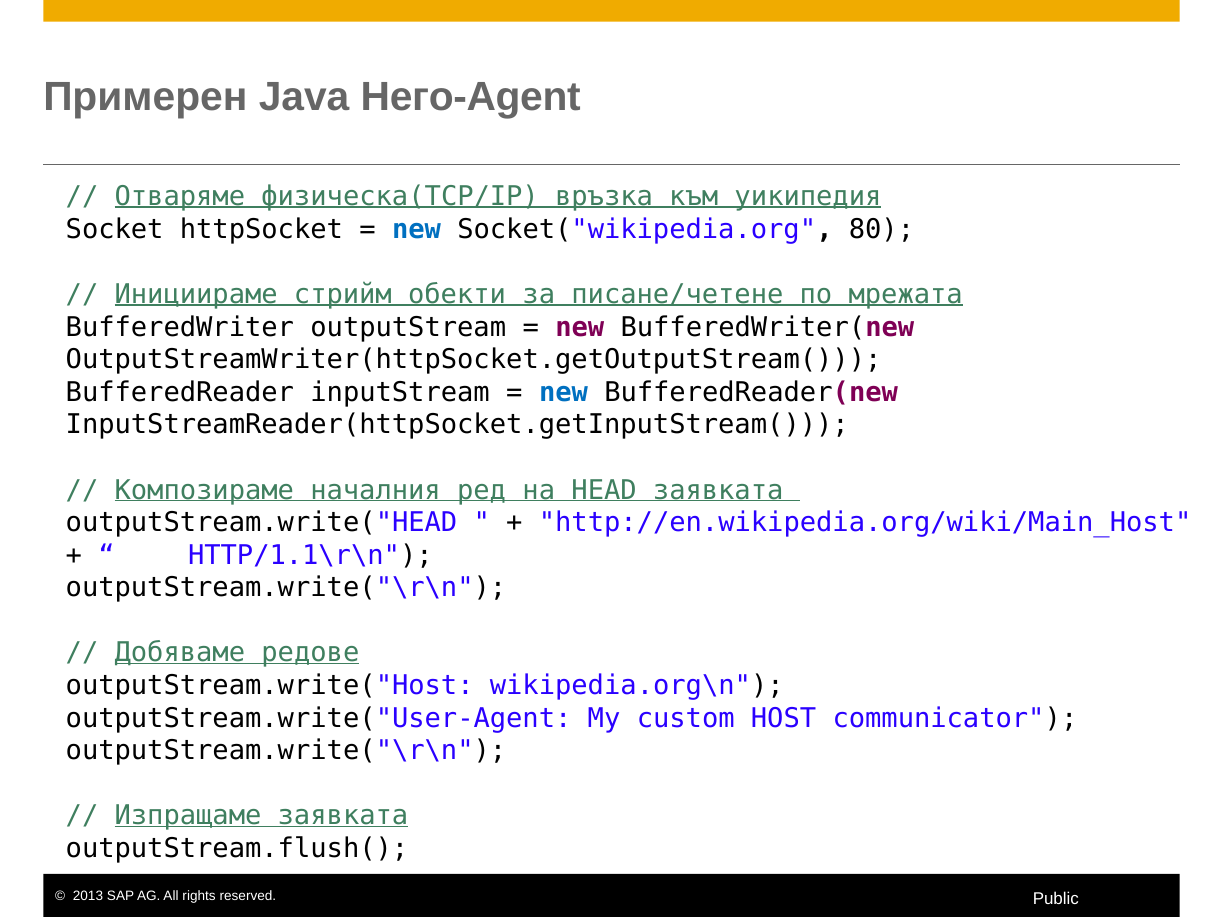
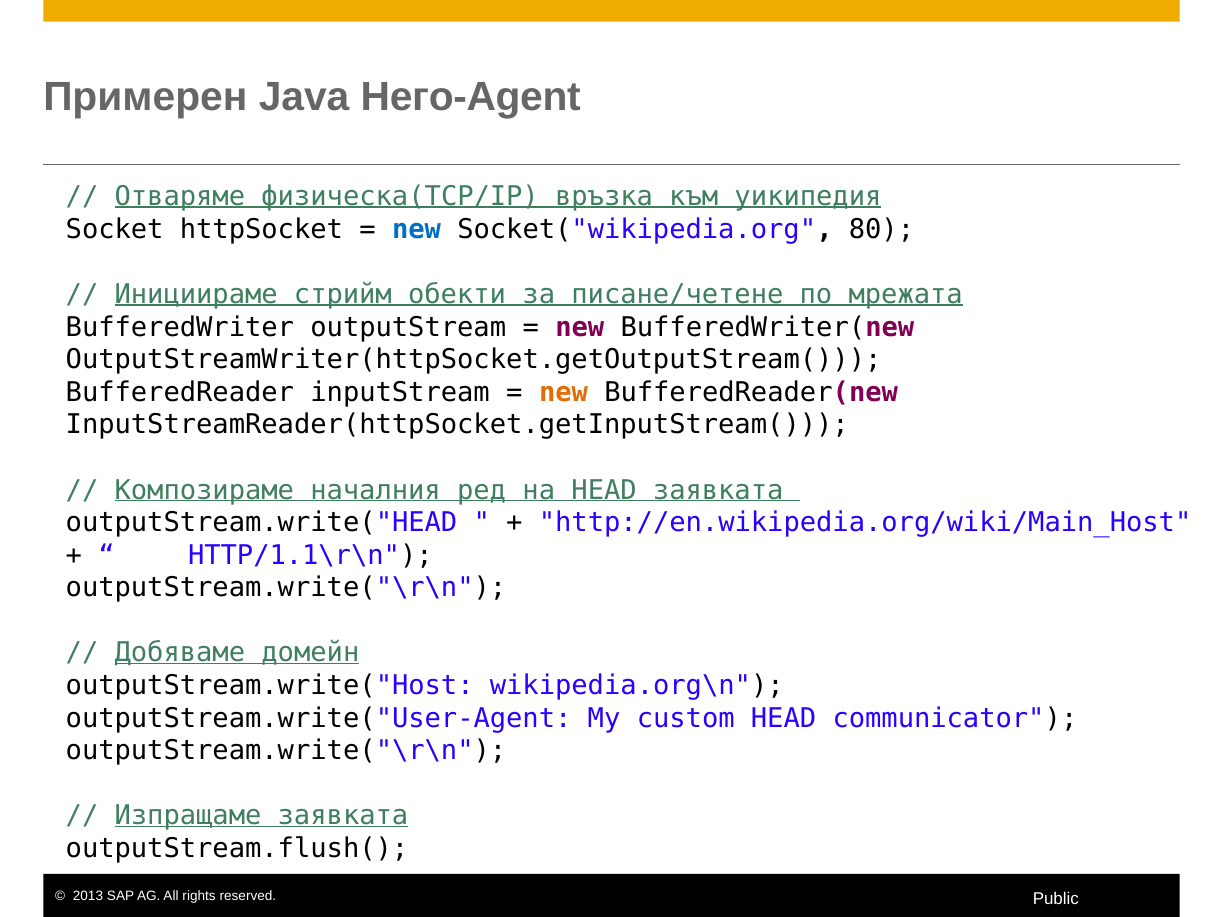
new colour: blue -> orange (564, 392)
редове: редове -> домейн (310, 653)
custom HOST: HOST -> HEAD (784, 718)
